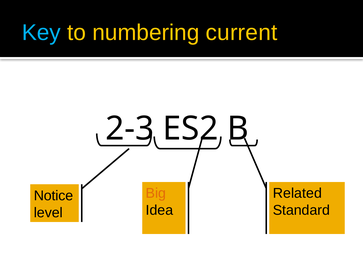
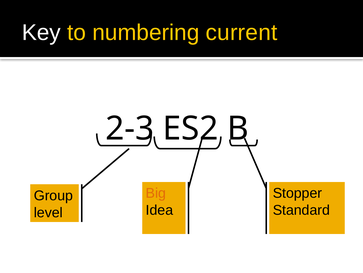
Key colour: light blue -> white (41, 33)
Related: Related -> Stopper (297, 193)
Notice: Notice -> Group (53, 195)
